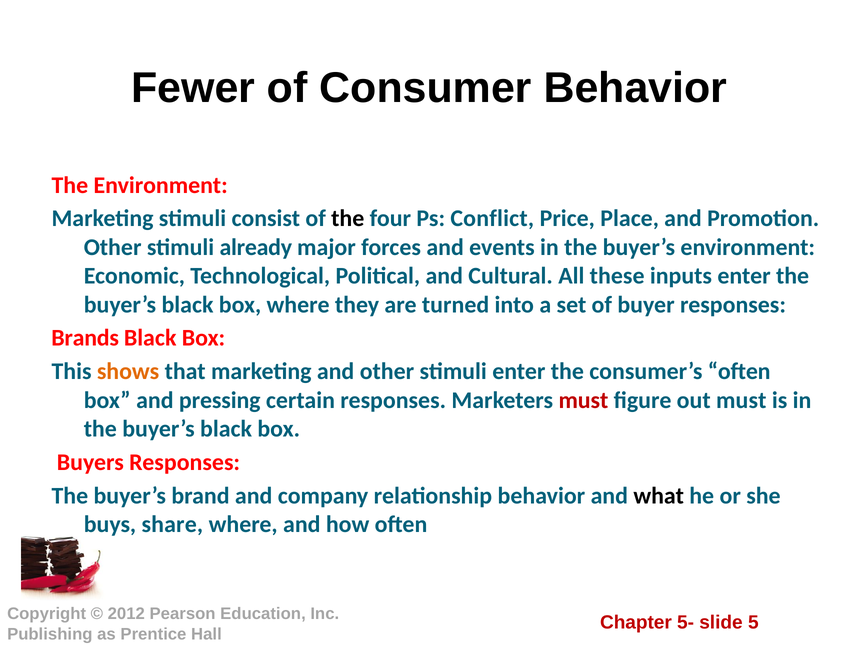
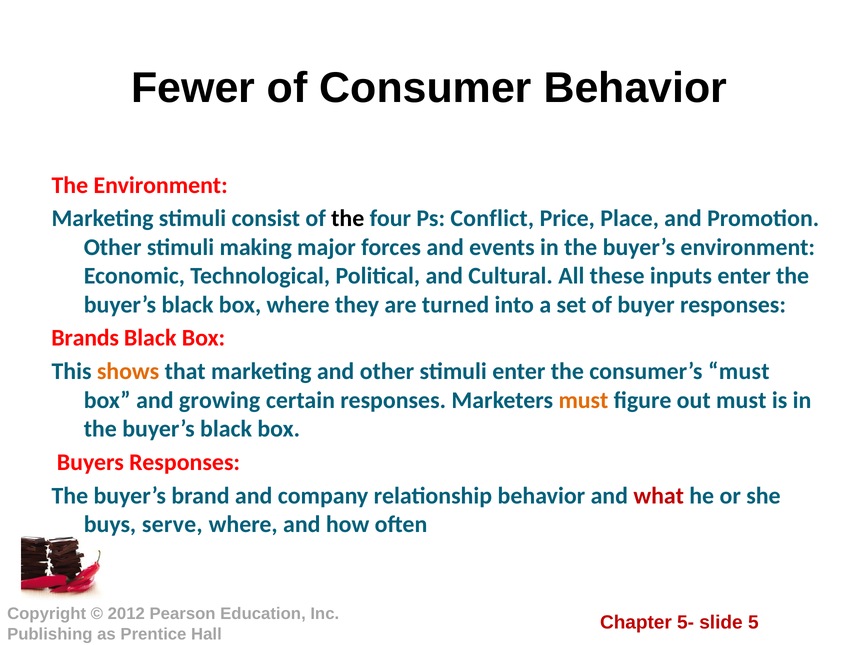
already: already -> making (256, 247)
consumer’s often: often -> must (739, 371)
pressing: pressing -> growing (220, 400)
must colour: red -> orange (583, 400)
what colour: black -> red (659, 495)
share: share -> serve (172, 524)
